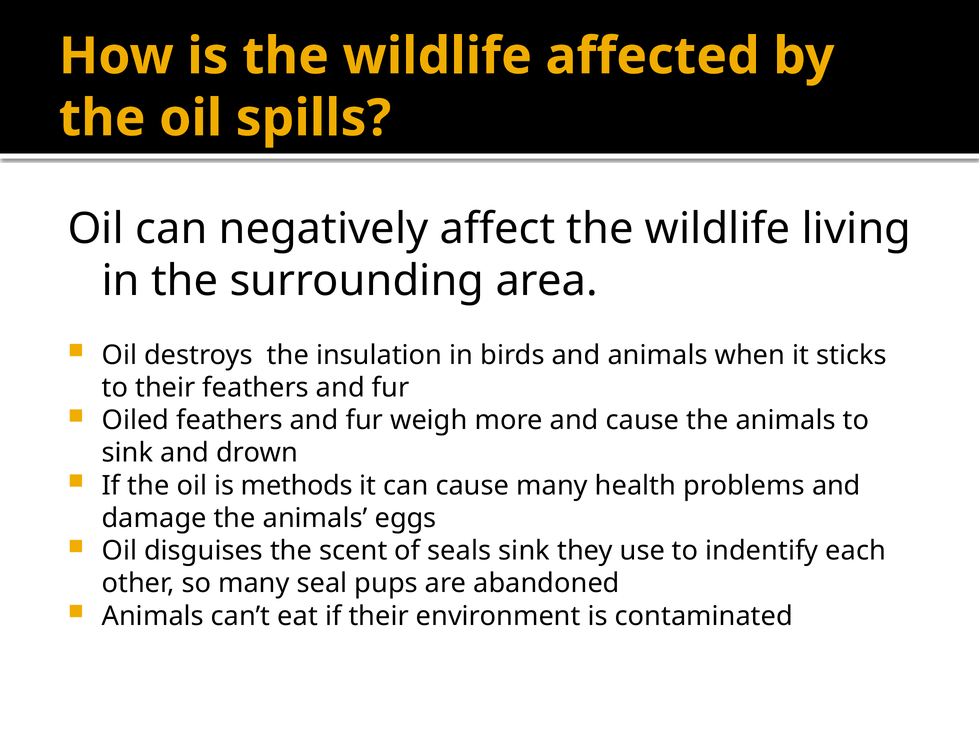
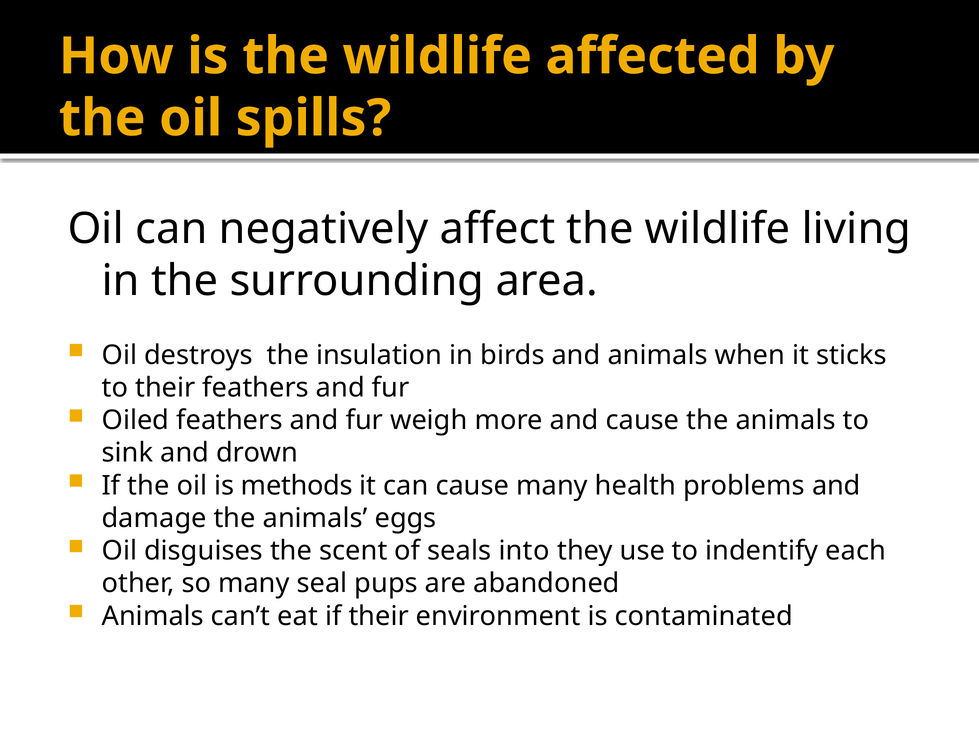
seals sink: sink -> into (524, 551)
